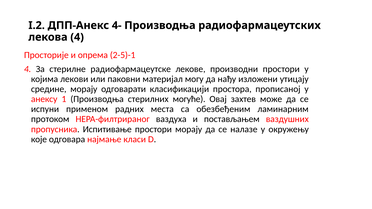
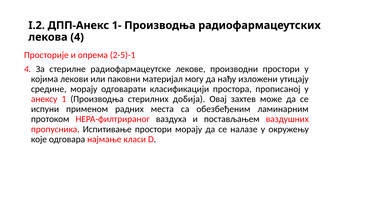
4-: 4- -> 1- (117, 25)
могуће: могуће -> добија (189, 99)
